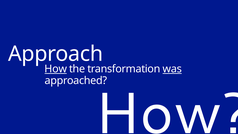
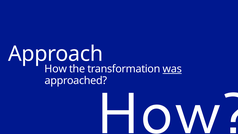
How underline: present -> none (56, 69)
